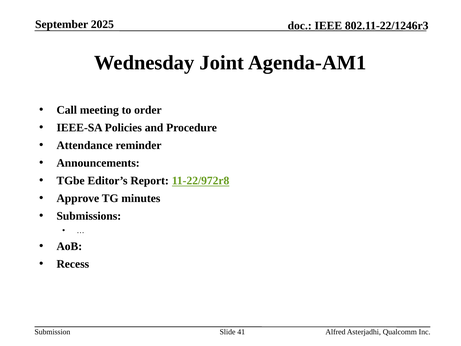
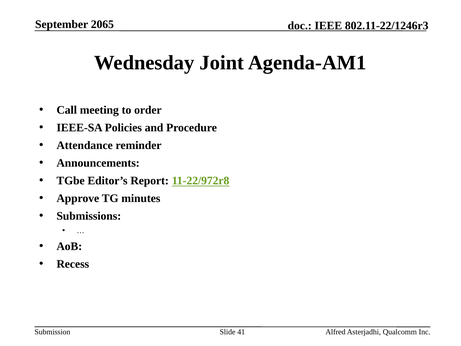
2025: 2025 -> 2065 (102, 24)
